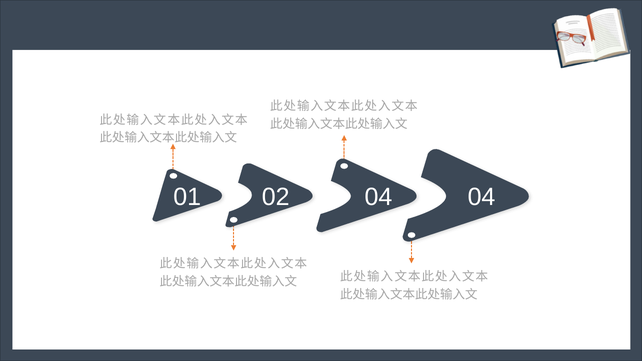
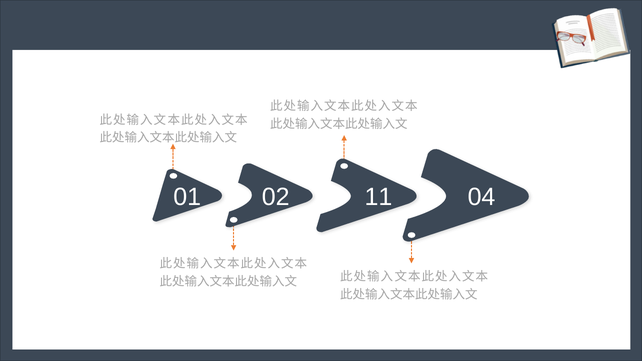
02 04: 04 -> 11 (378, 197)
